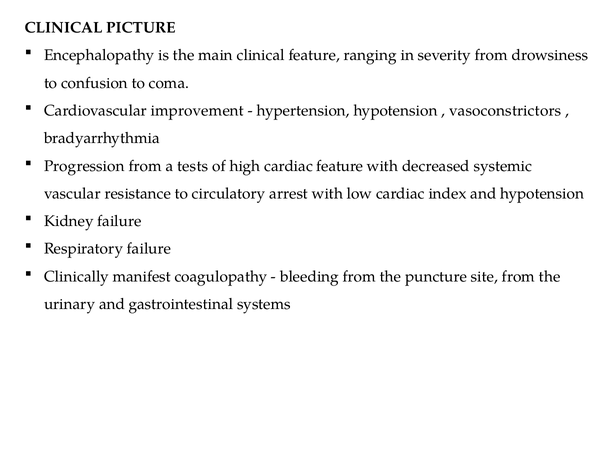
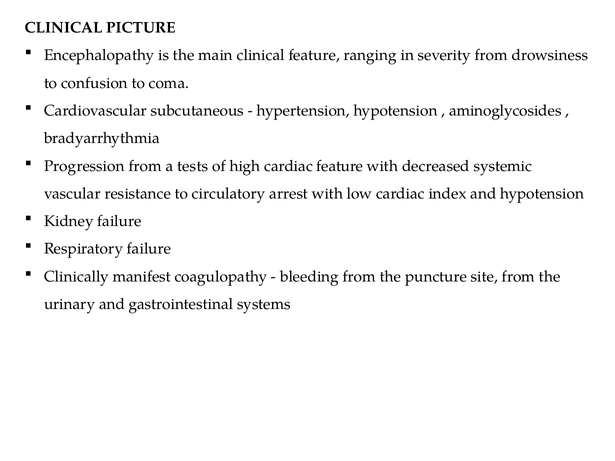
improvement: improvement -> subcutaneous (197, 111)
vasoconstrictors: vasoconstrictors -> aminoglycosides (505, 111)
